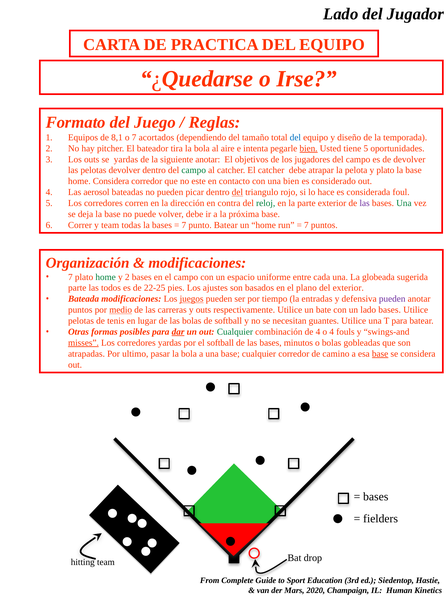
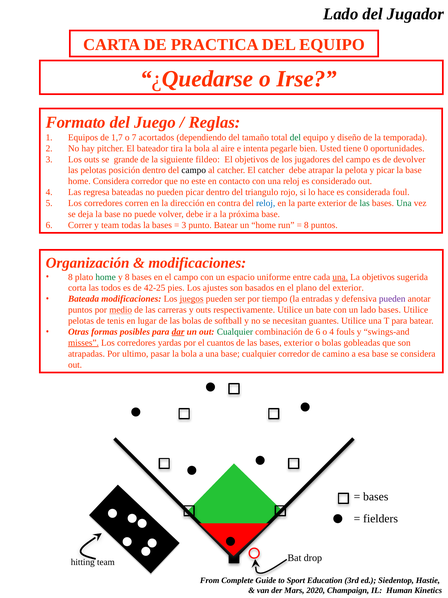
8,1: 8,1 -> 1,7 (117, 137)
del colour: blue -> green (295, 137)
bien underline: present -> none (309, 148)
tiene 5: 5 -> 0 (366, 148)
se yardas: yardas -> grande (126, 159)
siguiente anotar: anotar -> fildeo (208, 159)
pelotas devolver: devolver -> posición (124, 170)
campo colour: green -> black (194, 170)
y plato: plato -> picar (385, 170)
una bien: bien -> reloj (291, 181)
aerosol: aerosol -> regresa (96, 192)
del underline: present -> none (237, 192)
reloj colour: green -> blue (266, 203)
las colour: purple -> green (365, 203)
7: 7 -> 3 (184, 225)
7: 7 -> 8 (306, 225)
7: 7 -> 8 (70, 277)
y 2: 2 -> 8 (127, 277)
una underline: none -> present (340, 277)
La globeada: globeada -> objetivos (378, 277)
parte: parte -> corta (77, 288)
22-25: 22-25 -> 42-25 (155, 288)
de 4: 4 -> 6 (318, 331)
el softball: softball -> cuantos (220, 342)
bases minutos: minutos -> exterior (298, 342)
base underline: present -> none (380, 353)
